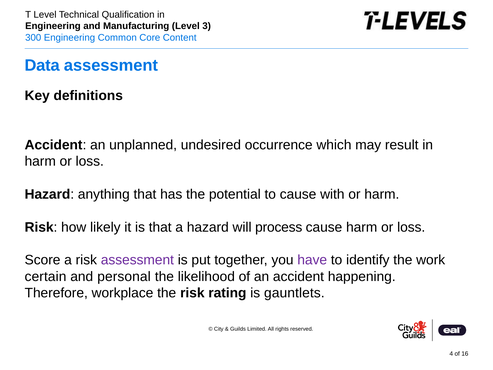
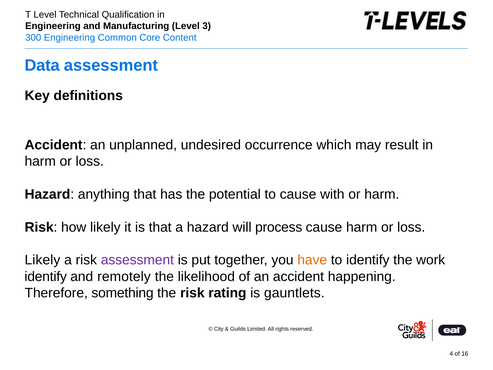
Score: Score -> Likely (42, 260)
have colour: purple -> orange (312, 260)
certain: certain -> identify (46, 276)
personal: personal -> remotely (124, 276)
workplace: workplace -> something (123, 293)
